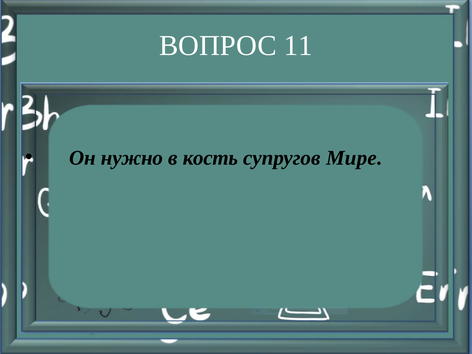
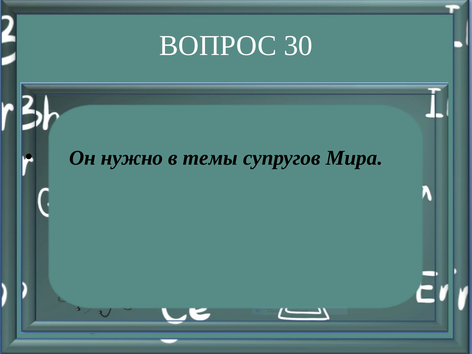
11: 11 -> 30 (298, 46)
кость: кость -> темы (210, 158)
Мире: Мире -> Мира (354, 158)
